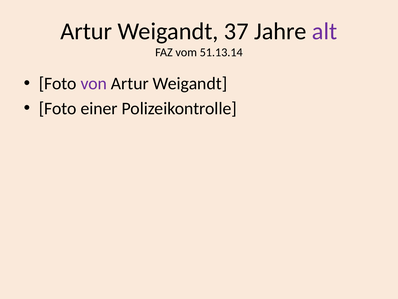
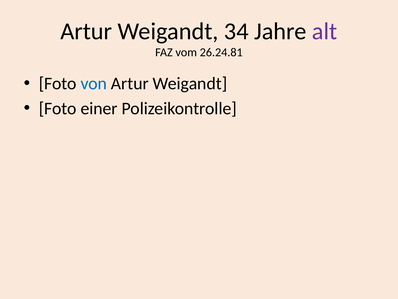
37: 37 -> 34 (236, 31)
51.13.14: 51.13.14 -> 26.24.81 (221, 52)
von colour: purple -> blue (94, 83)
